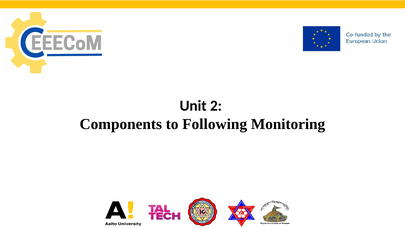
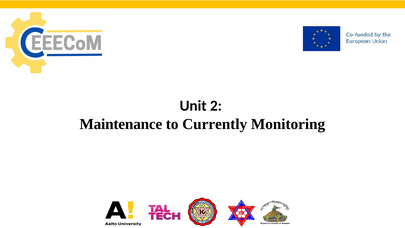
Components: Components -> Maintenance (121, 124)
Following: Following -> Currently (215, 124)
